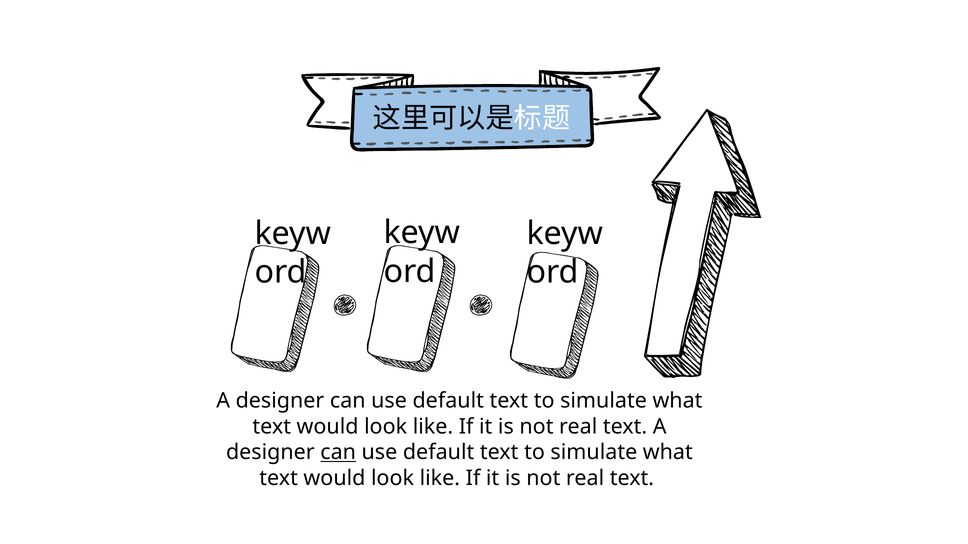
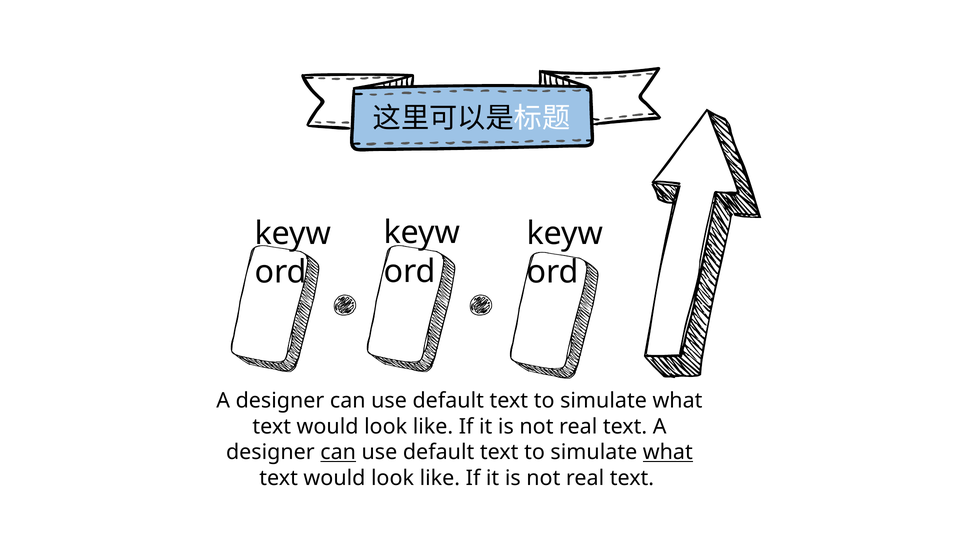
what underline: none -> present (668, 453)
